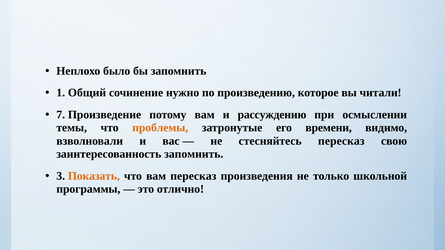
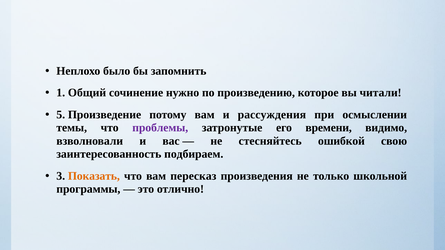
7: 7 -> 5 (61, 115)
рассуждению: рассуждению -> рассуждения (272, 115)
проблемы colour: orange -> purple (160, 128)
стесняйтесь пересказ: пересказ -> ошибкой (341, 141)
заинтересованность запомнить: запомнить -> подбираем (194, 154)
